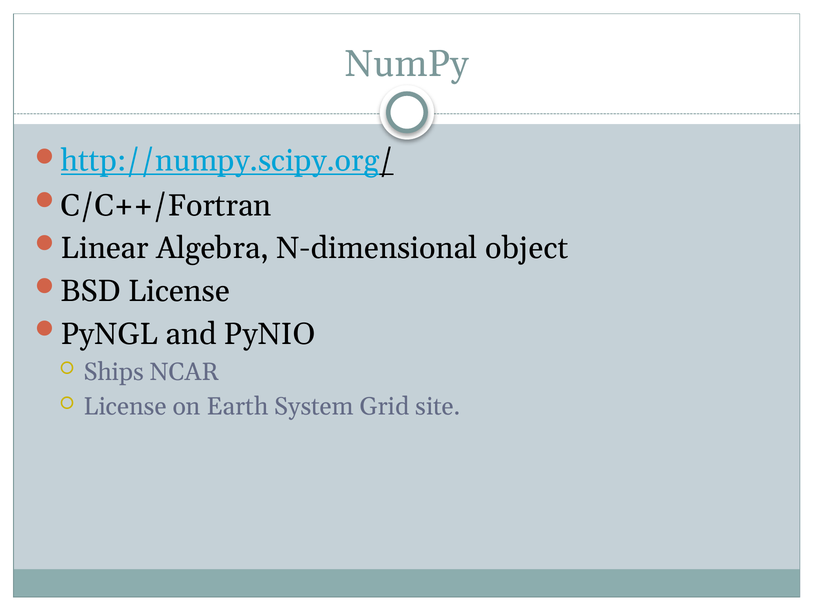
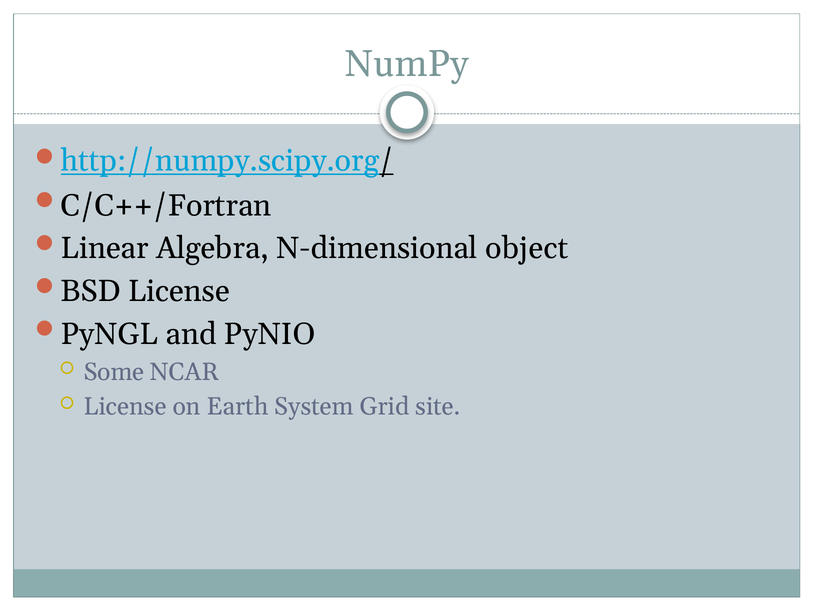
Ships: Ships -> Some (114, 371)
